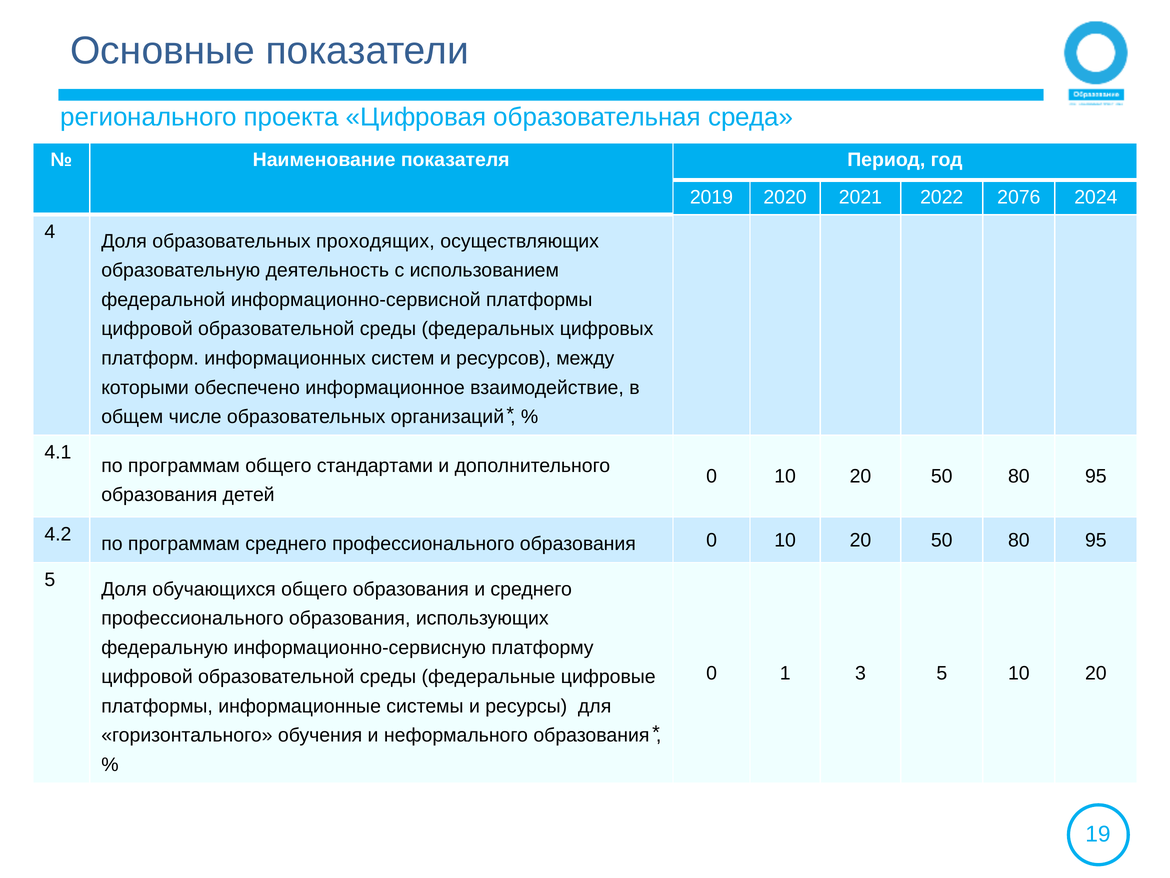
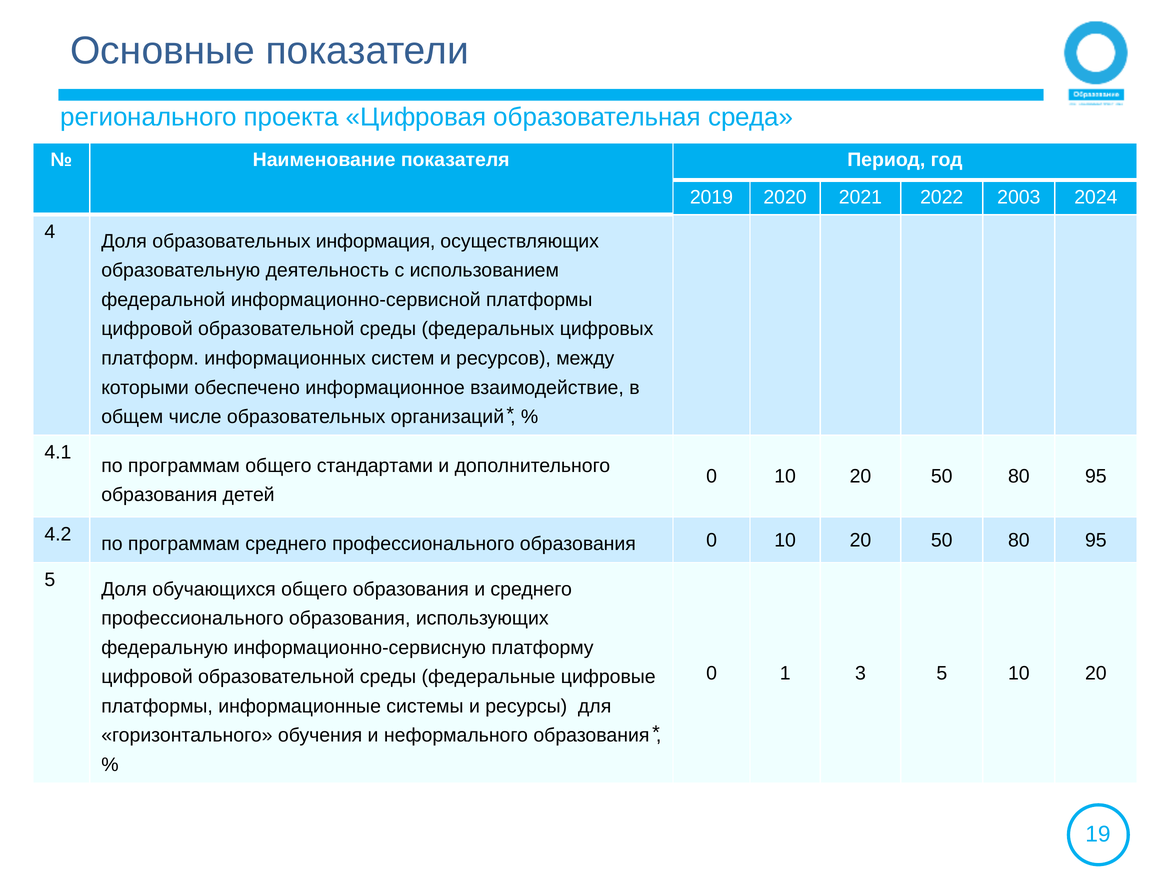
2076: 2076 -> 2003 (1019, 197)
проходящих: проходящих -> информация (376, 241)
